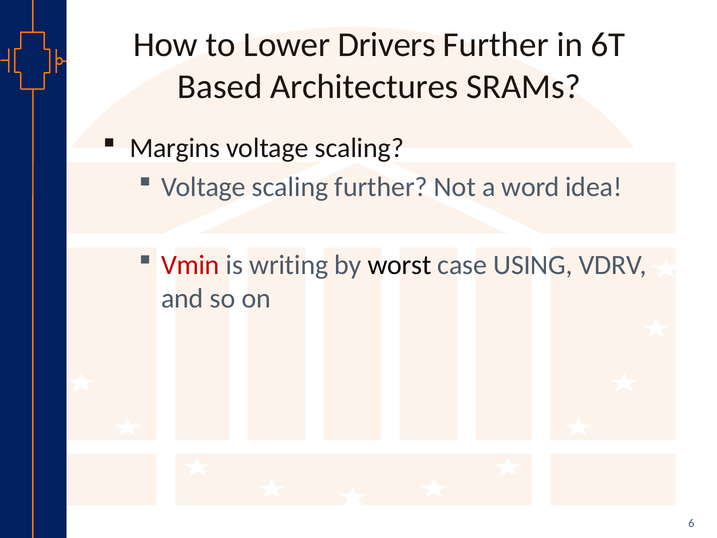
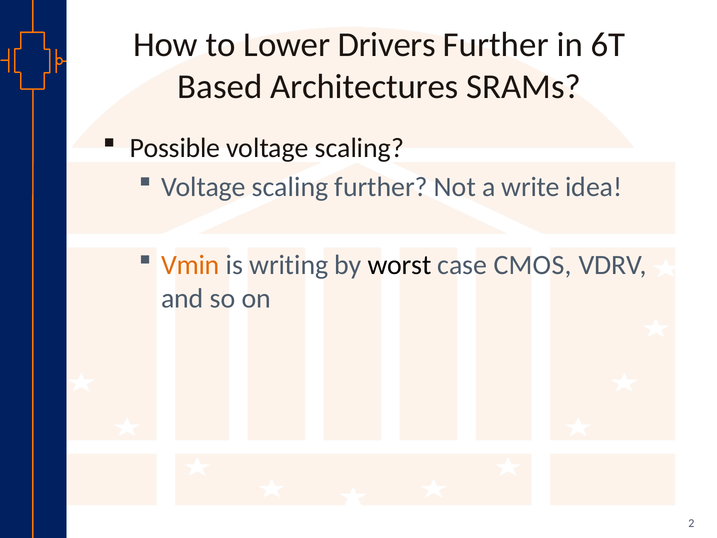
Margins: Margins -> Possible (175, 148)
word: word -> write (531, 187)
Vmin colour: red -> orange (190, 265)
USING: USING -> CMOS (533, 265)
6: 6 -> 2 (691, 523)
